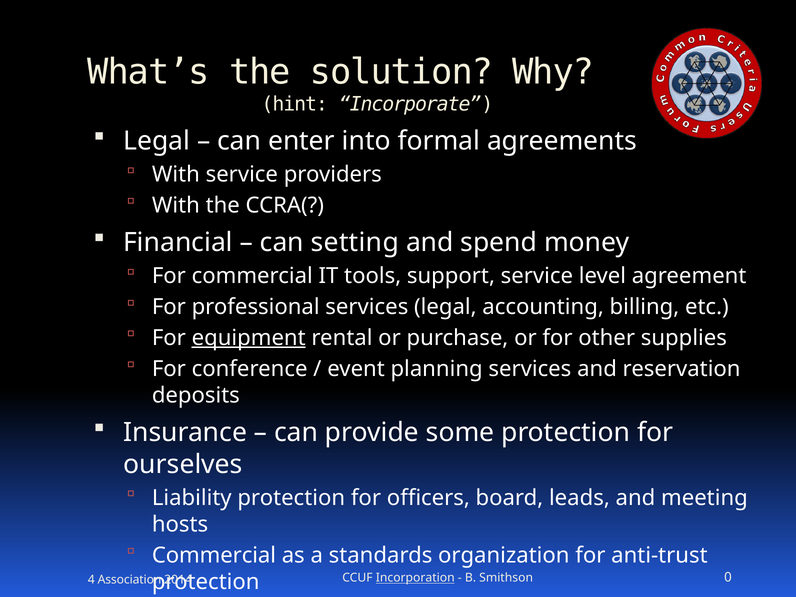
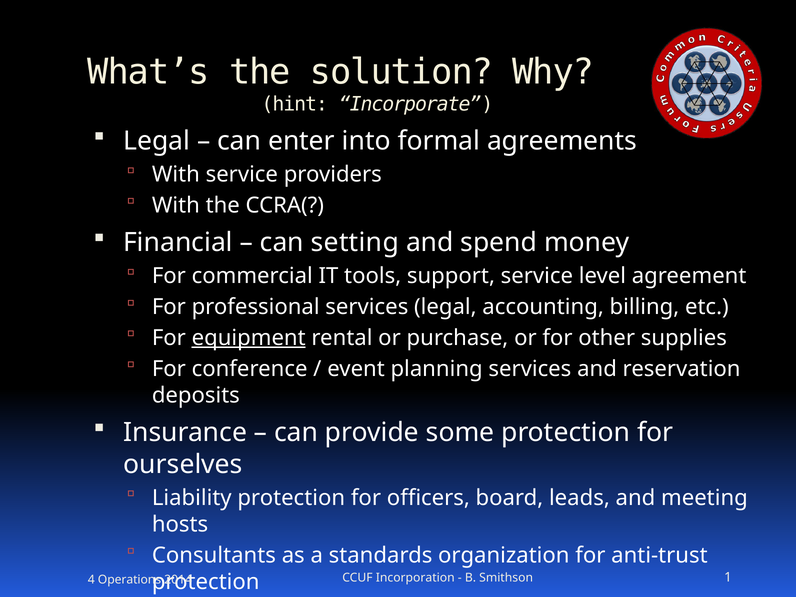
Commercial: Commercial -> Consultants (214, 555)
Incorporation underline: present -> none (415, 578)
0: 0 -> 1 (728, 577)
Association: Association -> Operations (129, 580)
